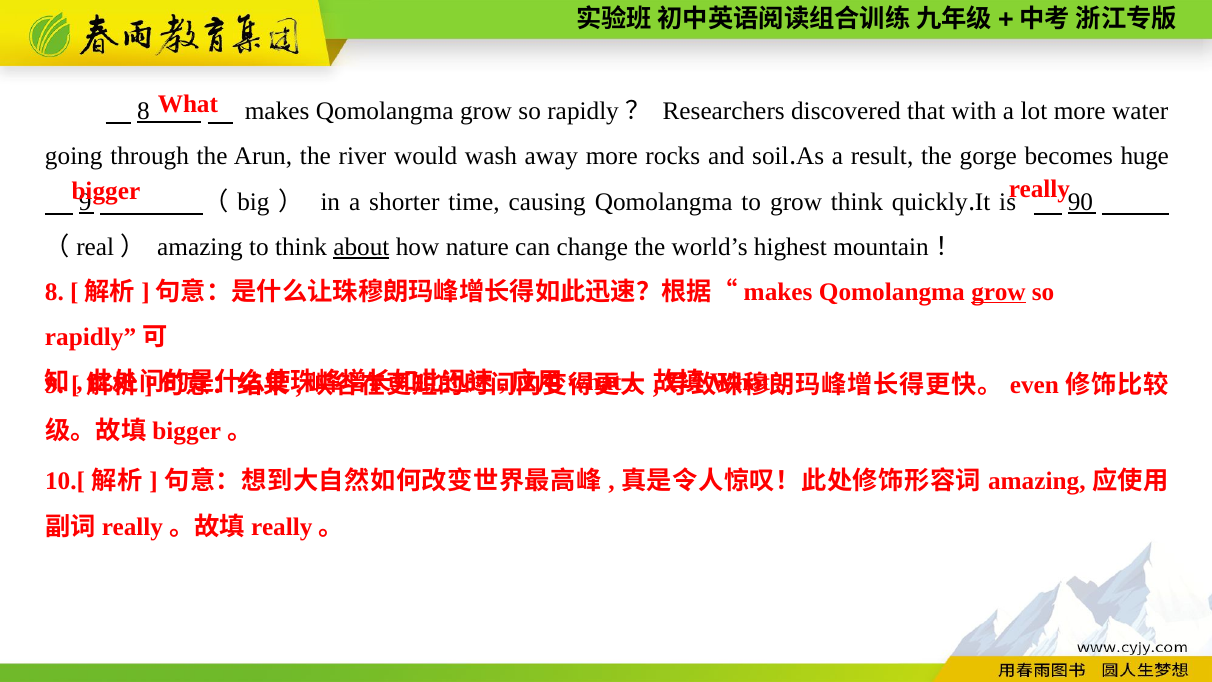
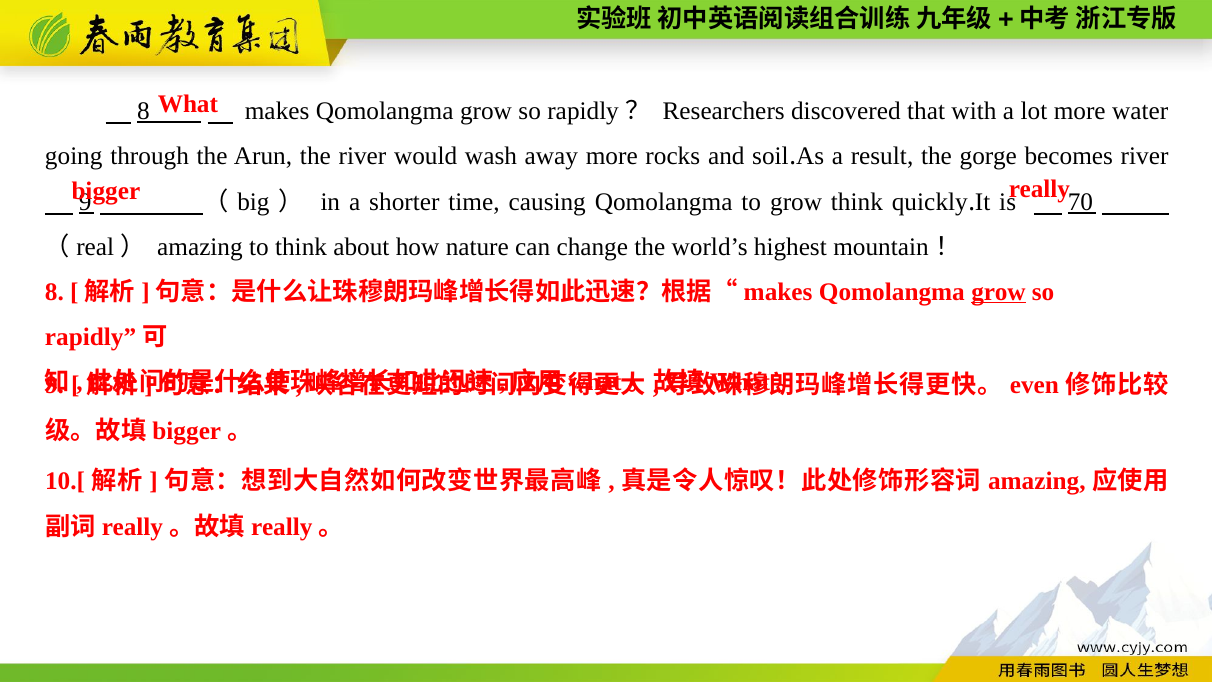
becomes huge: huge -> river (1145, 156)
90: 90 -> 70 (1080, 202)
about underline: present -> none (361, 247)
